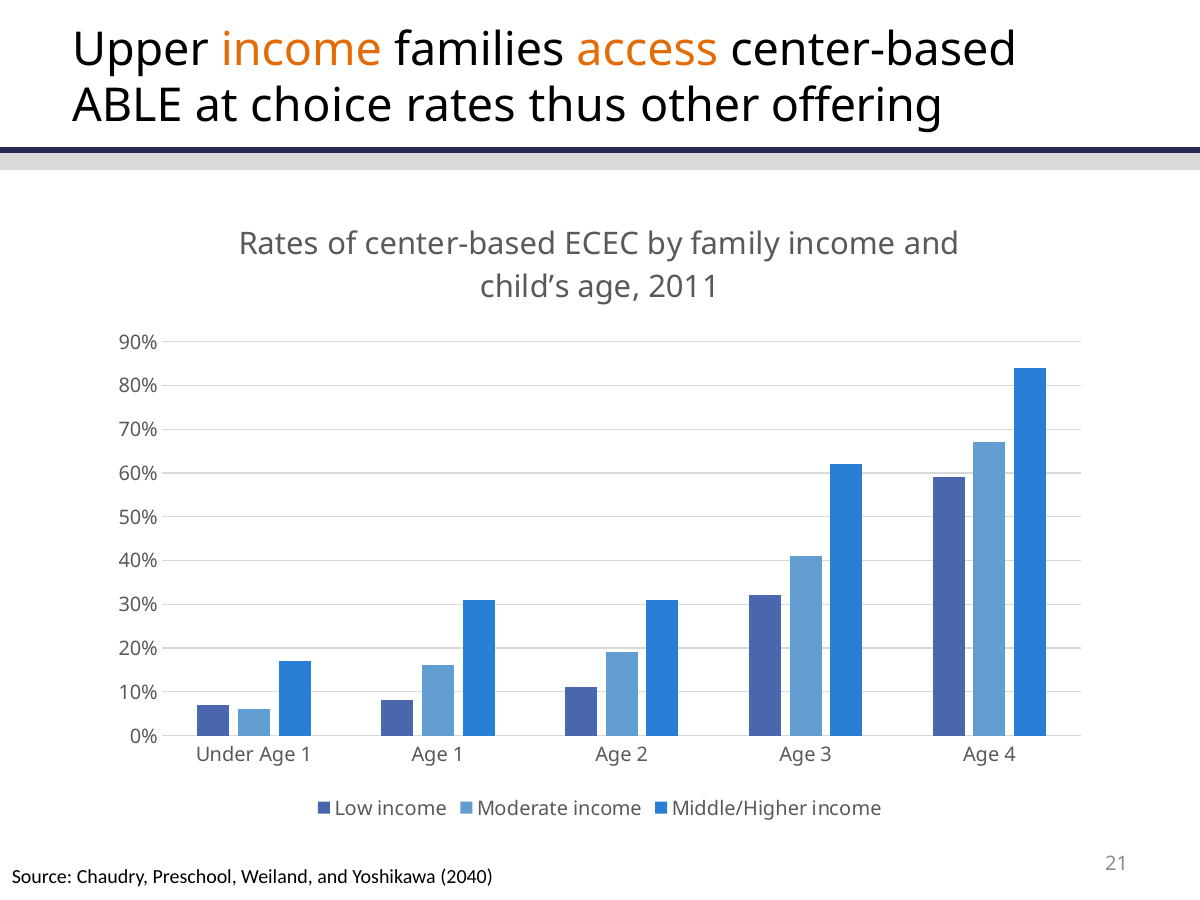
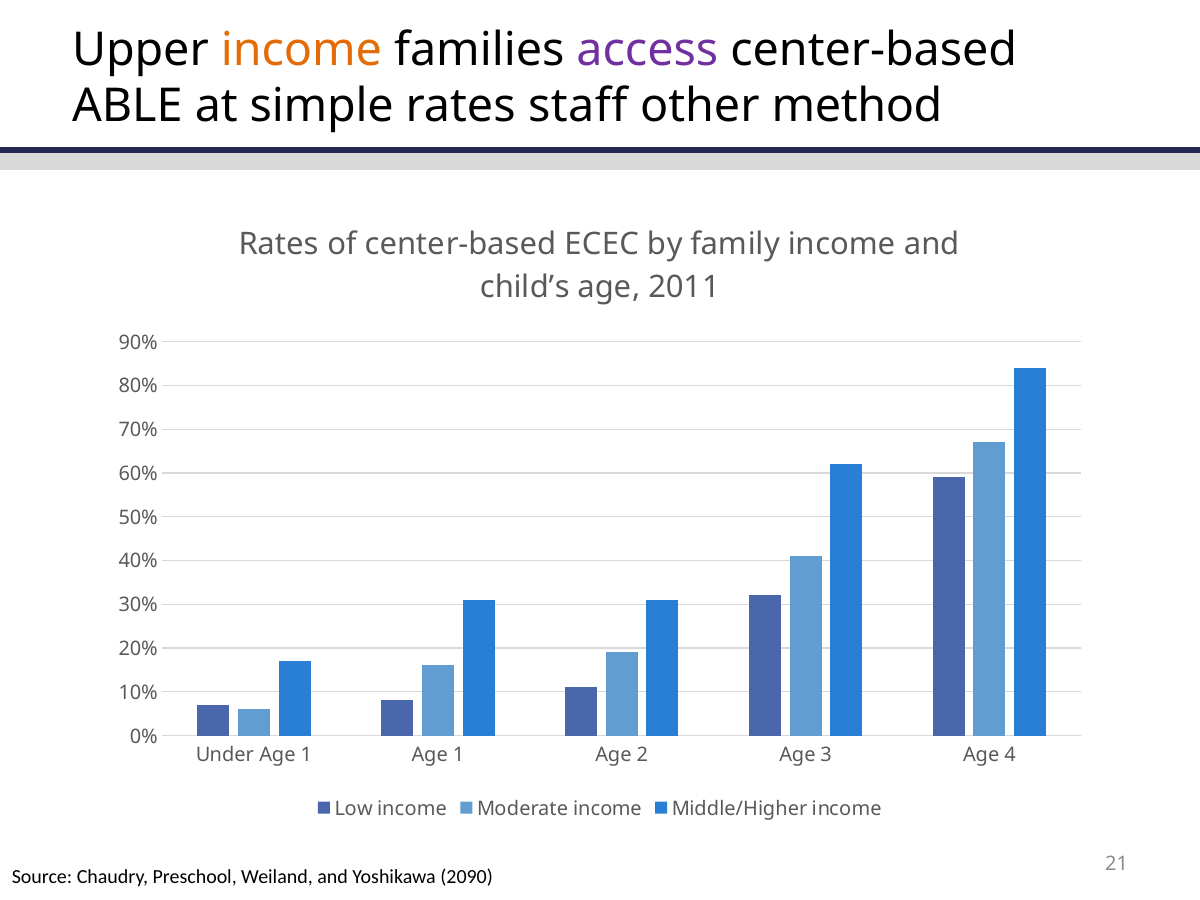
access colour: orange -> purple (647, 50)
choice: choice -> simple (322, 106)
thus: thus -> staff (578, 106)
offering: offering -> method (857, 106)
2040: 2040 -> 2090 (467, 877)
